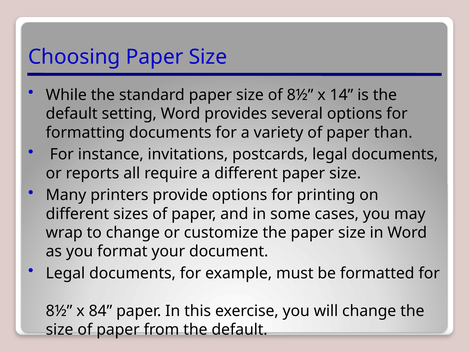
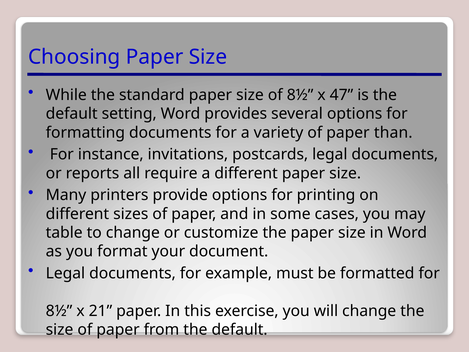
14: 14 -> 47 (341, 95)
wrap: wrap -> table (64, 232)
84: 84 -> 21 (100, 311)
